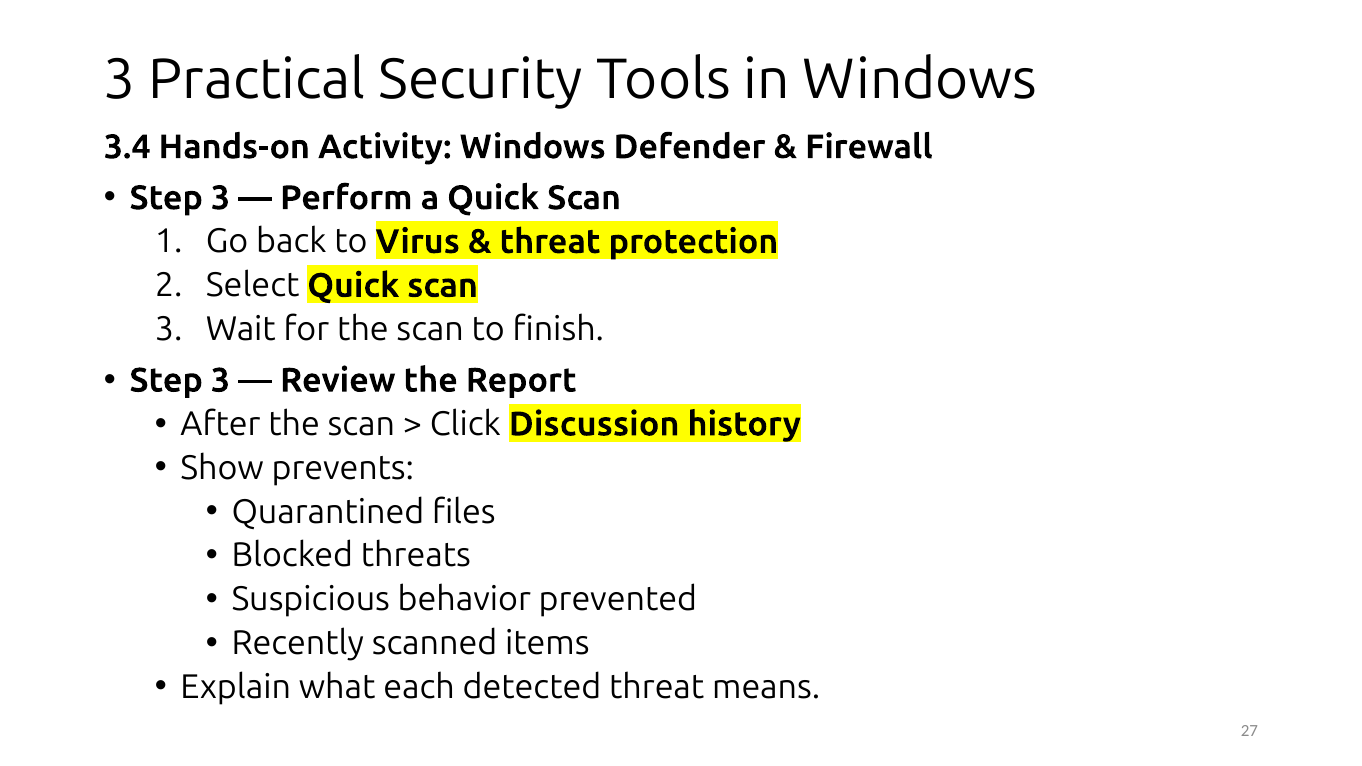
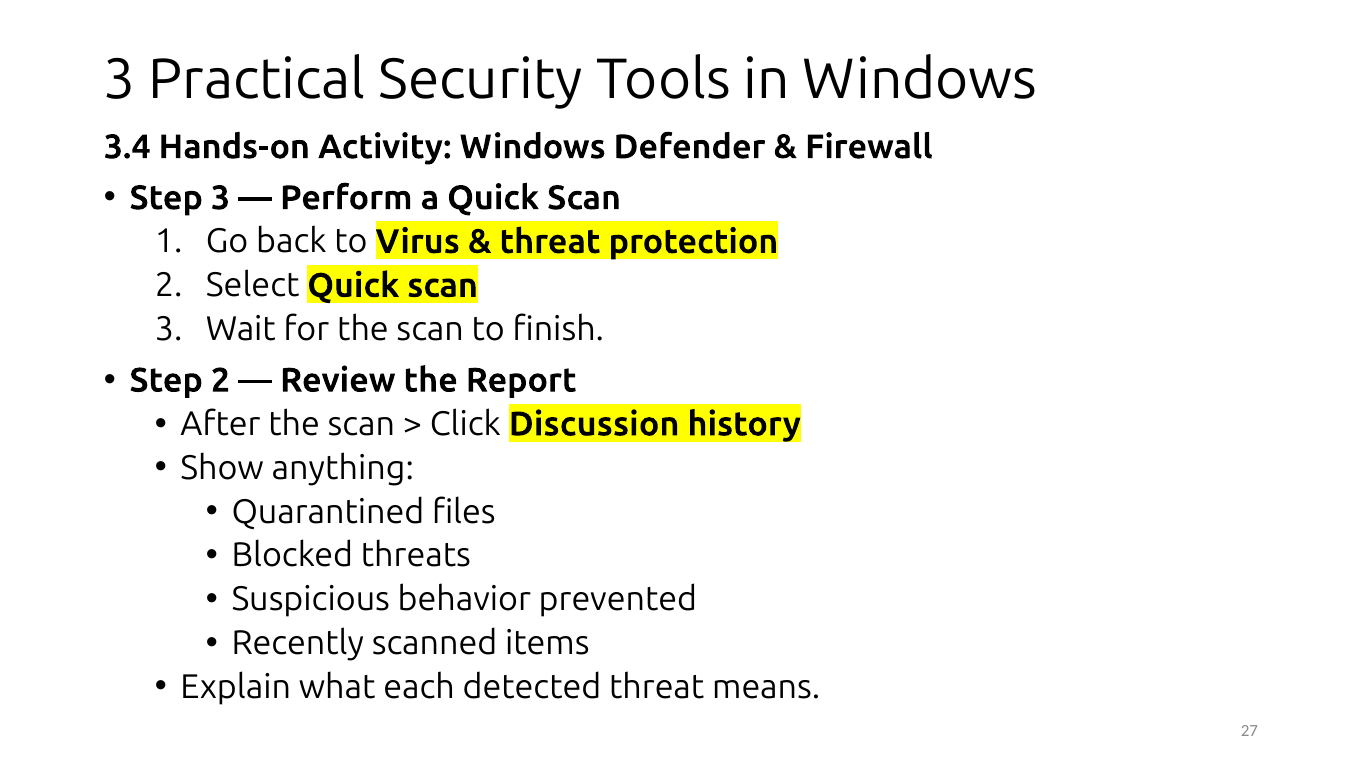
3: 3 -> 2 (221, 380)
prevents: prevents -> anything (343, 468)
